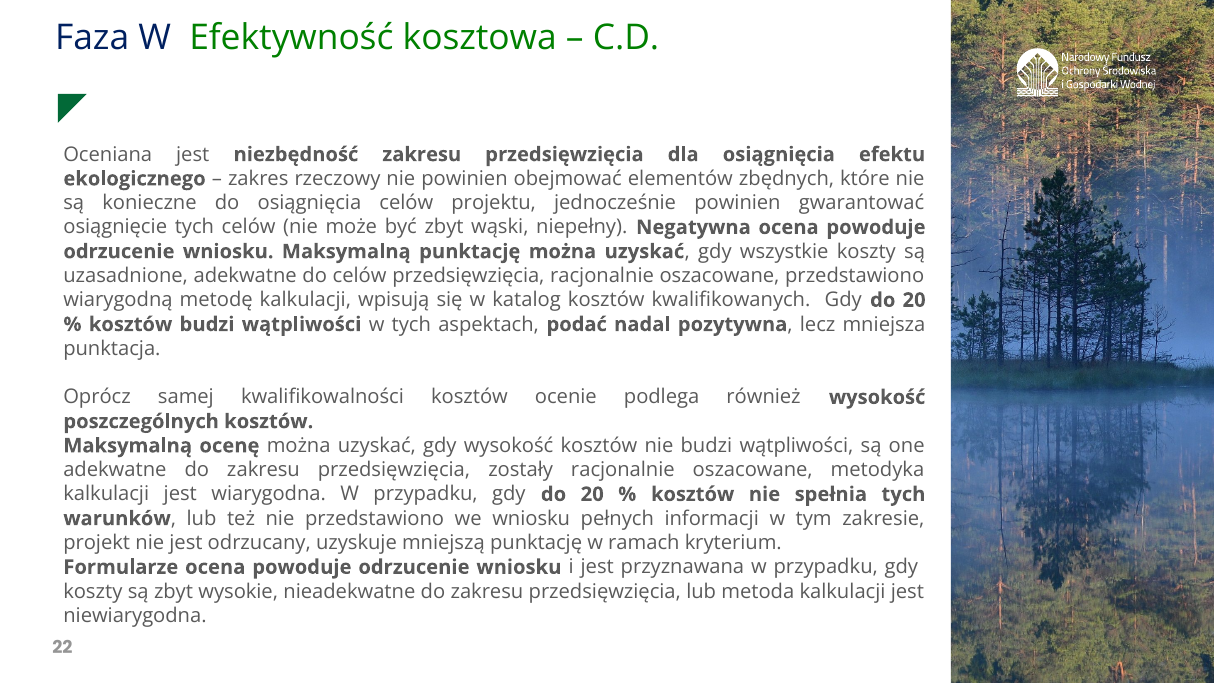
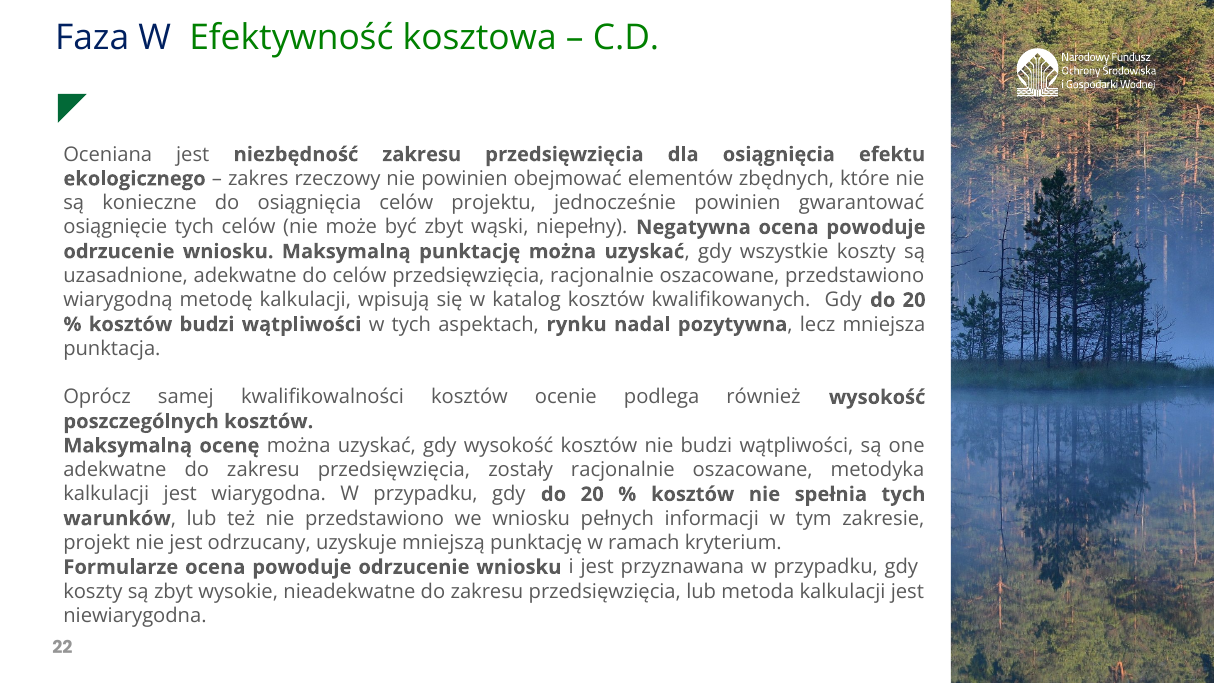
podać: podać -> rynku (577, 324)
